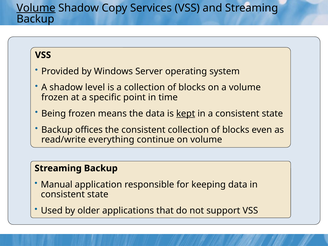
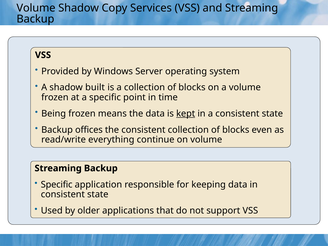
Volume underline: present -> none (36, 8)
level: level -> built (95, 87)
Manual: Manual -> Specific (57, 185)
